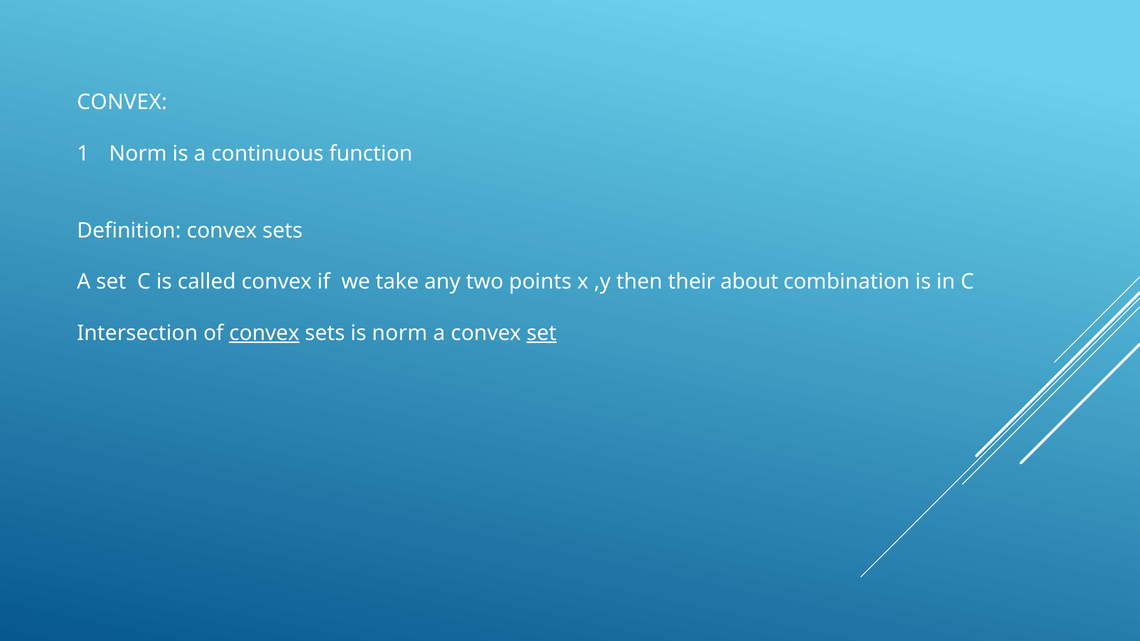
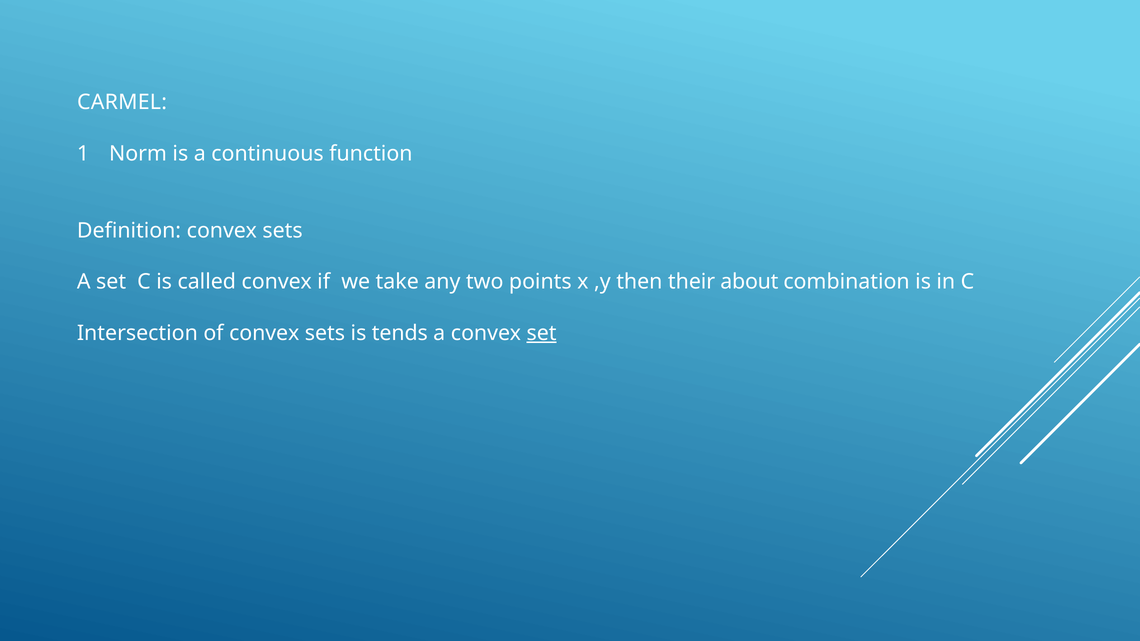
CONVEX: CONVEX -> CARMEL (122, 102)
convex underline: present -> none (264, 333)
is norm: norm -> tends (400, 333)
